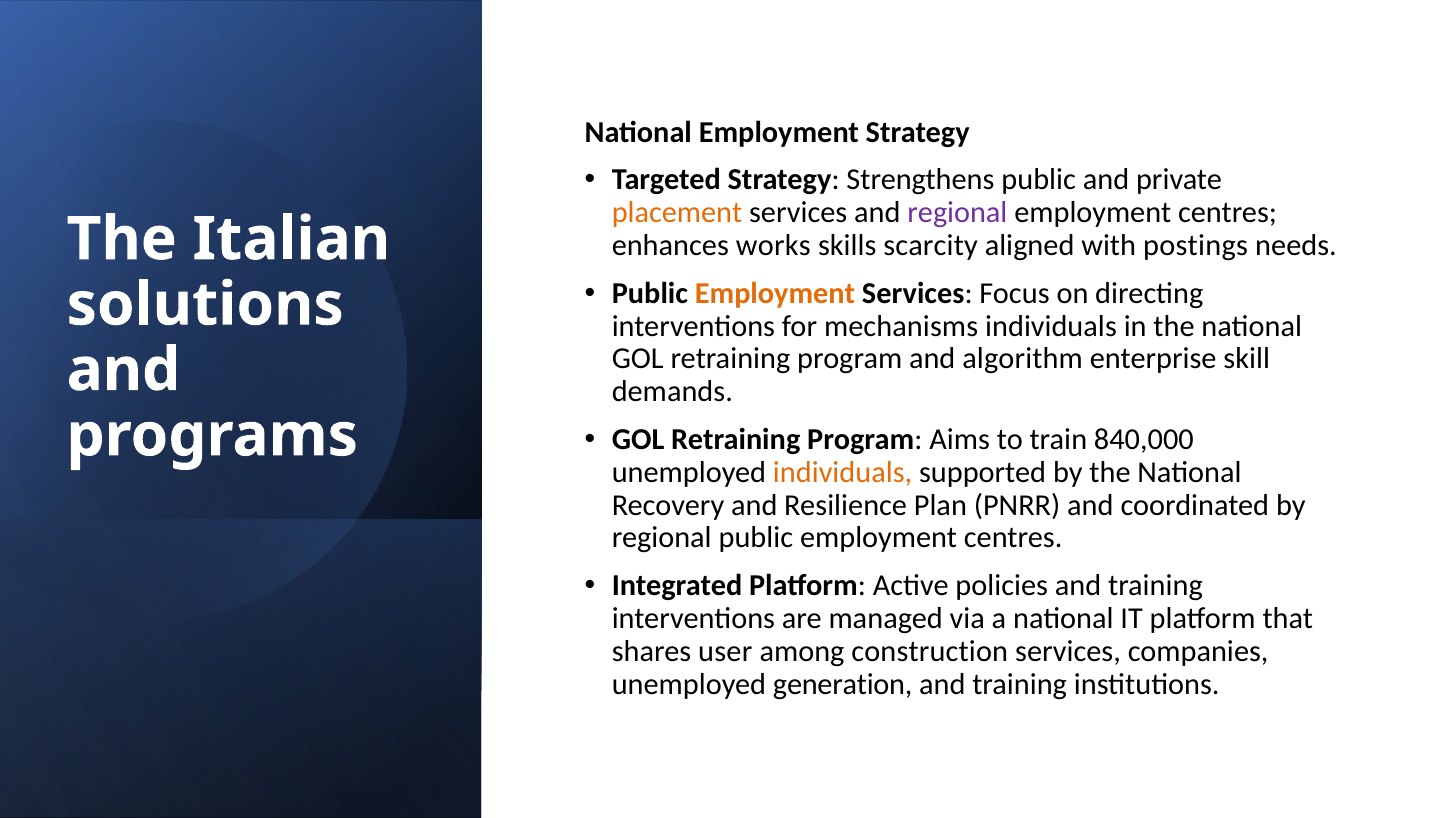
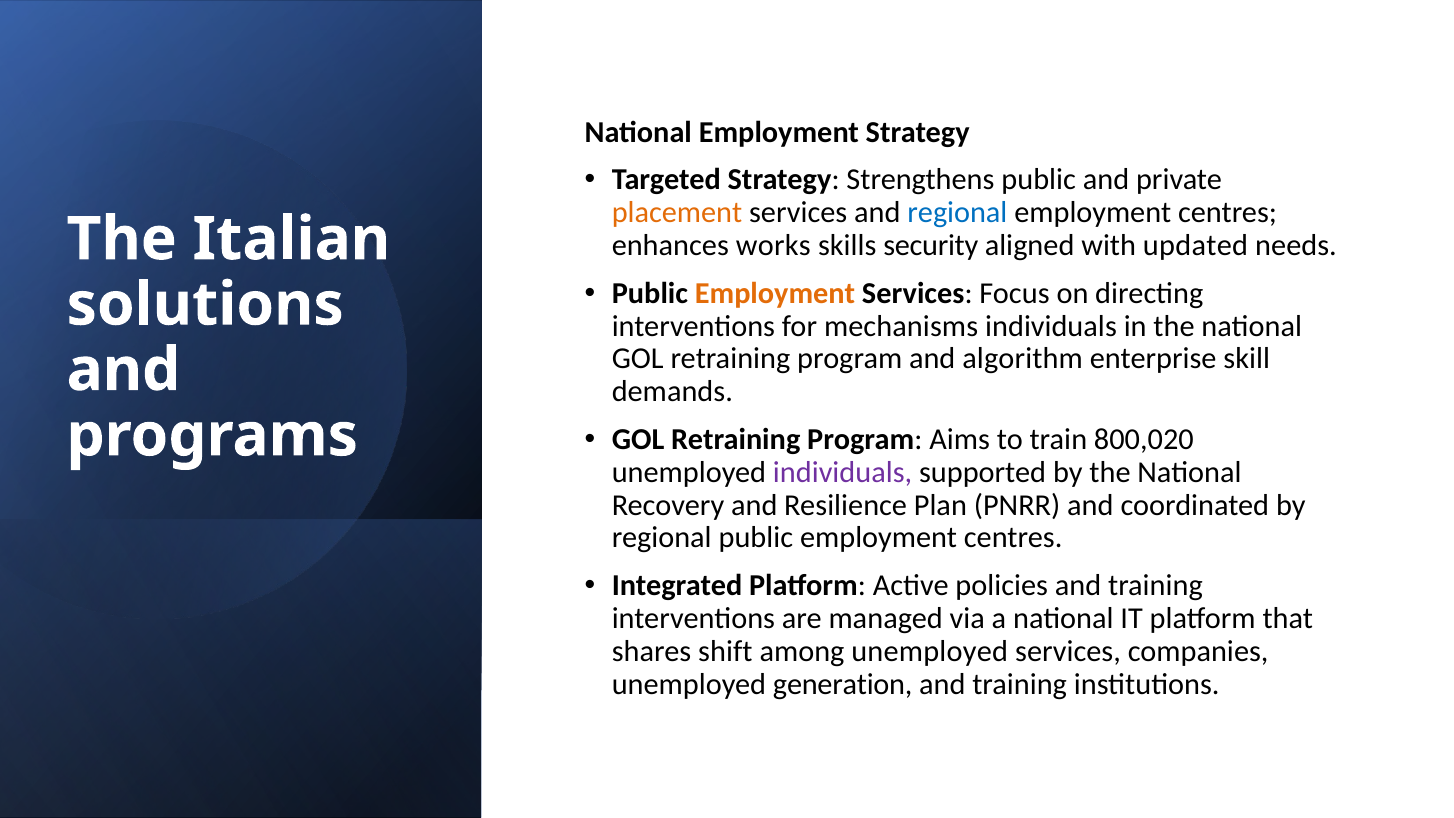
regional colour: purple -> blue (957, 213)
scarcity: scarcity -> security (931, 245)
postings: postings -> updated (1196, 245)
840,000: 840,000 -> 800,020 (1144, 440)
individuals colour: orange -> purple (843, 472)
user: user -> shift (725, 651)
among construction: construction -> unemployed (930, 651)
